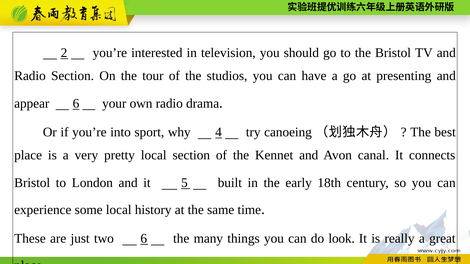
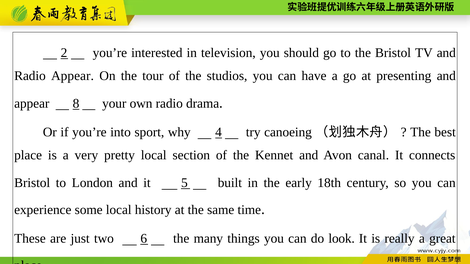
Radio Section: Section -> Appear (73, 76)
appear 6: 6 -> 8 (76, 104)
